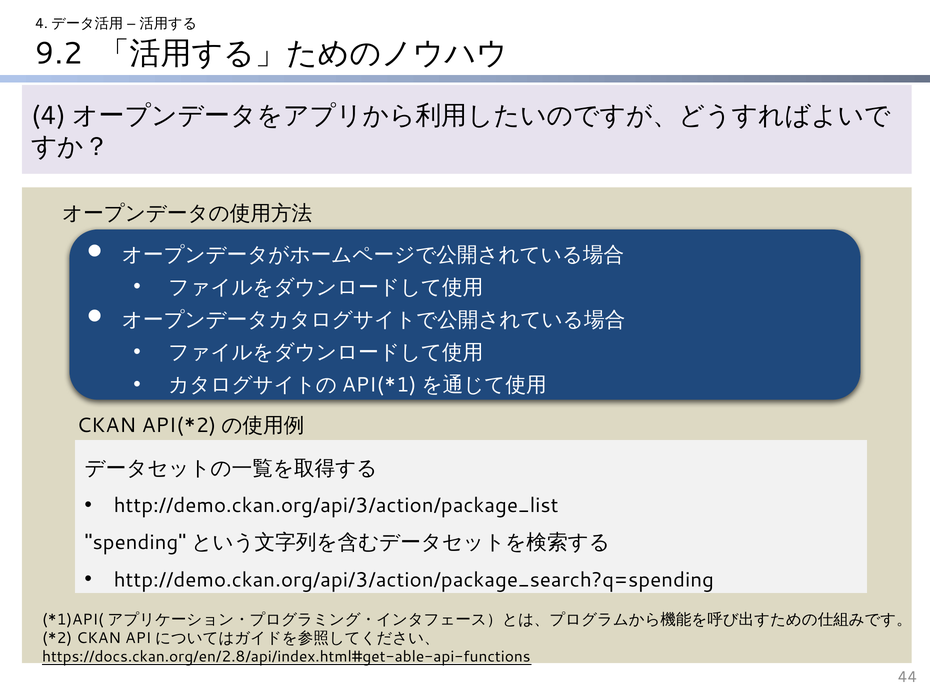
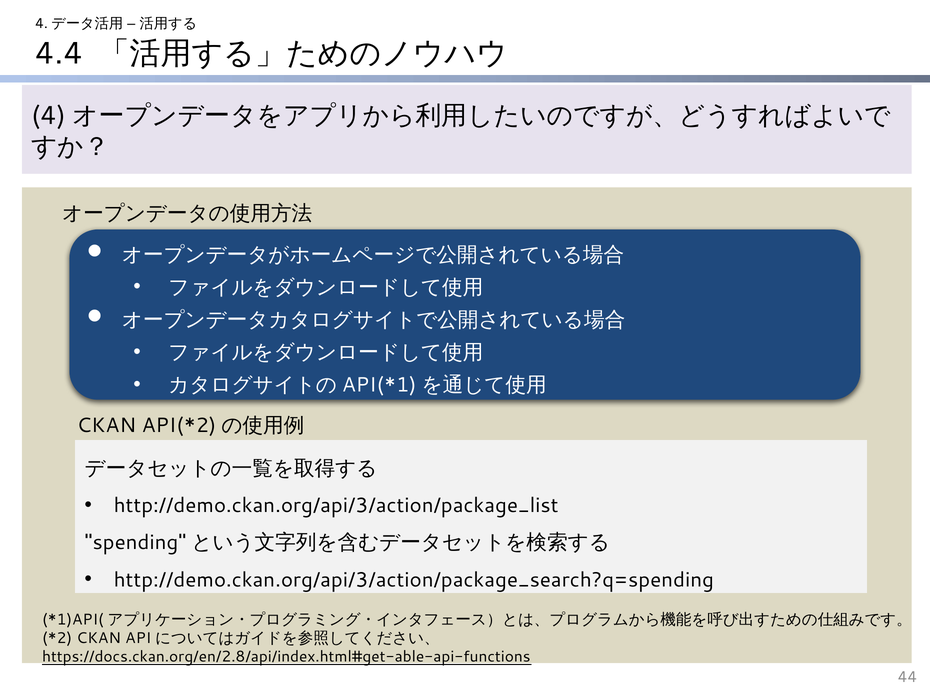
9.2: 9.2 -> 4.4 (59, 53)
